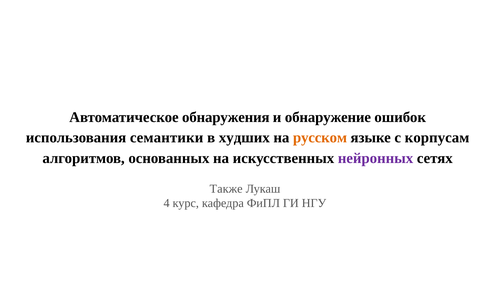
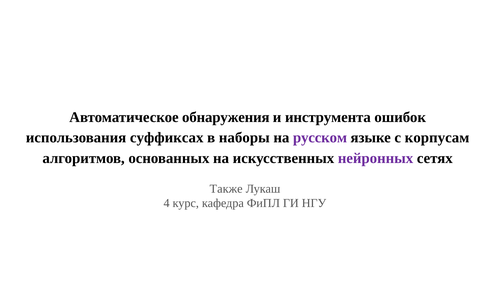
обнаружение: обнаружение -> инструмента (328, 117)
семантики: семантики -> суффиксах (167, 138)
худших: худших -> наборы (244, 138)
русском colour: orange -> purple (320, 138)
